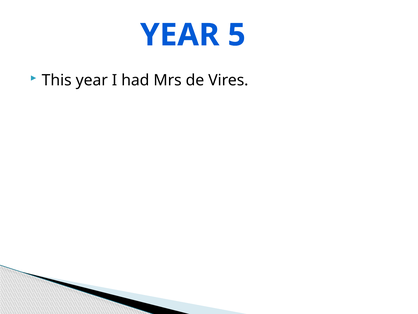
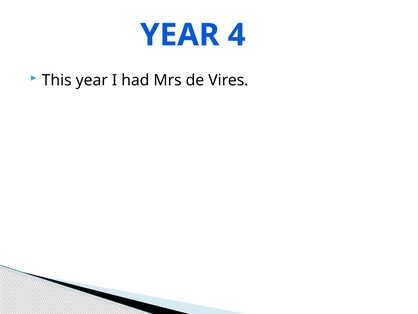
5: 5 -> 4 (237, 35)
